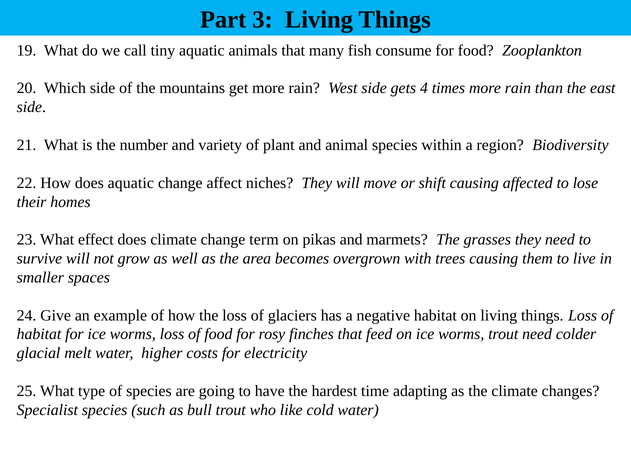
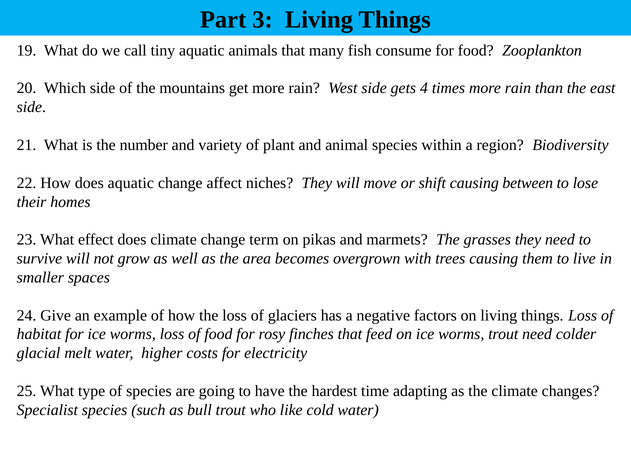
affected: affected -> between (528, 183)
negative habitat: habitat -> factors (435, 315)
